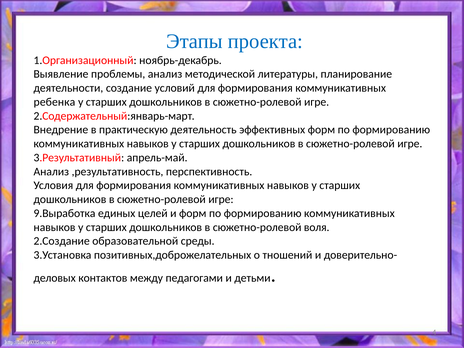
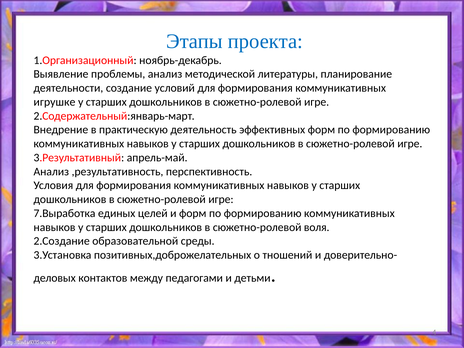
ребенка: ребенка -> игрушке (54, 102)
9.Выработка: 9.Выработка -> 7.Выработка (65, 213)
